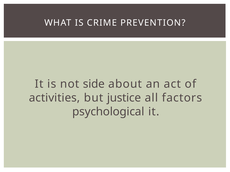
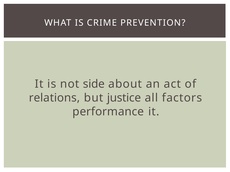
activities: activities -> relations (54, 98)
psychological: psychological -> performance (108, 112)
